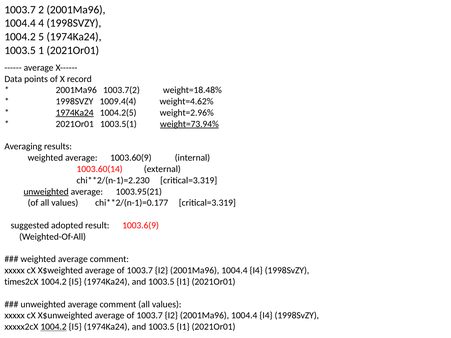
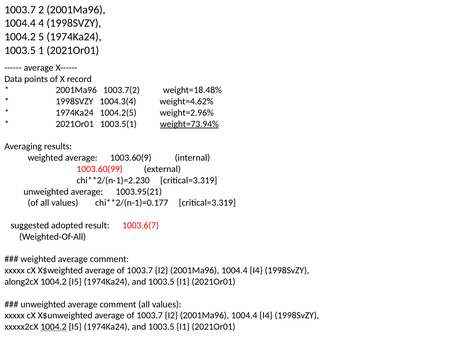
1009.4(4: 1009.4(4 -> 1004.3(4 (118, 102)
1974Ka24 underline: present -> none (75, 113)
1003.60(14: 1003.60(14 -> 1003.60(99 (100, 169)
unweighted underline: present -> none (46, 192)
1003.6(9: 1003.6(9 -> 1003.6(7 (141, 226)
times2cX: times2cX -> along2cX (21, 282)
